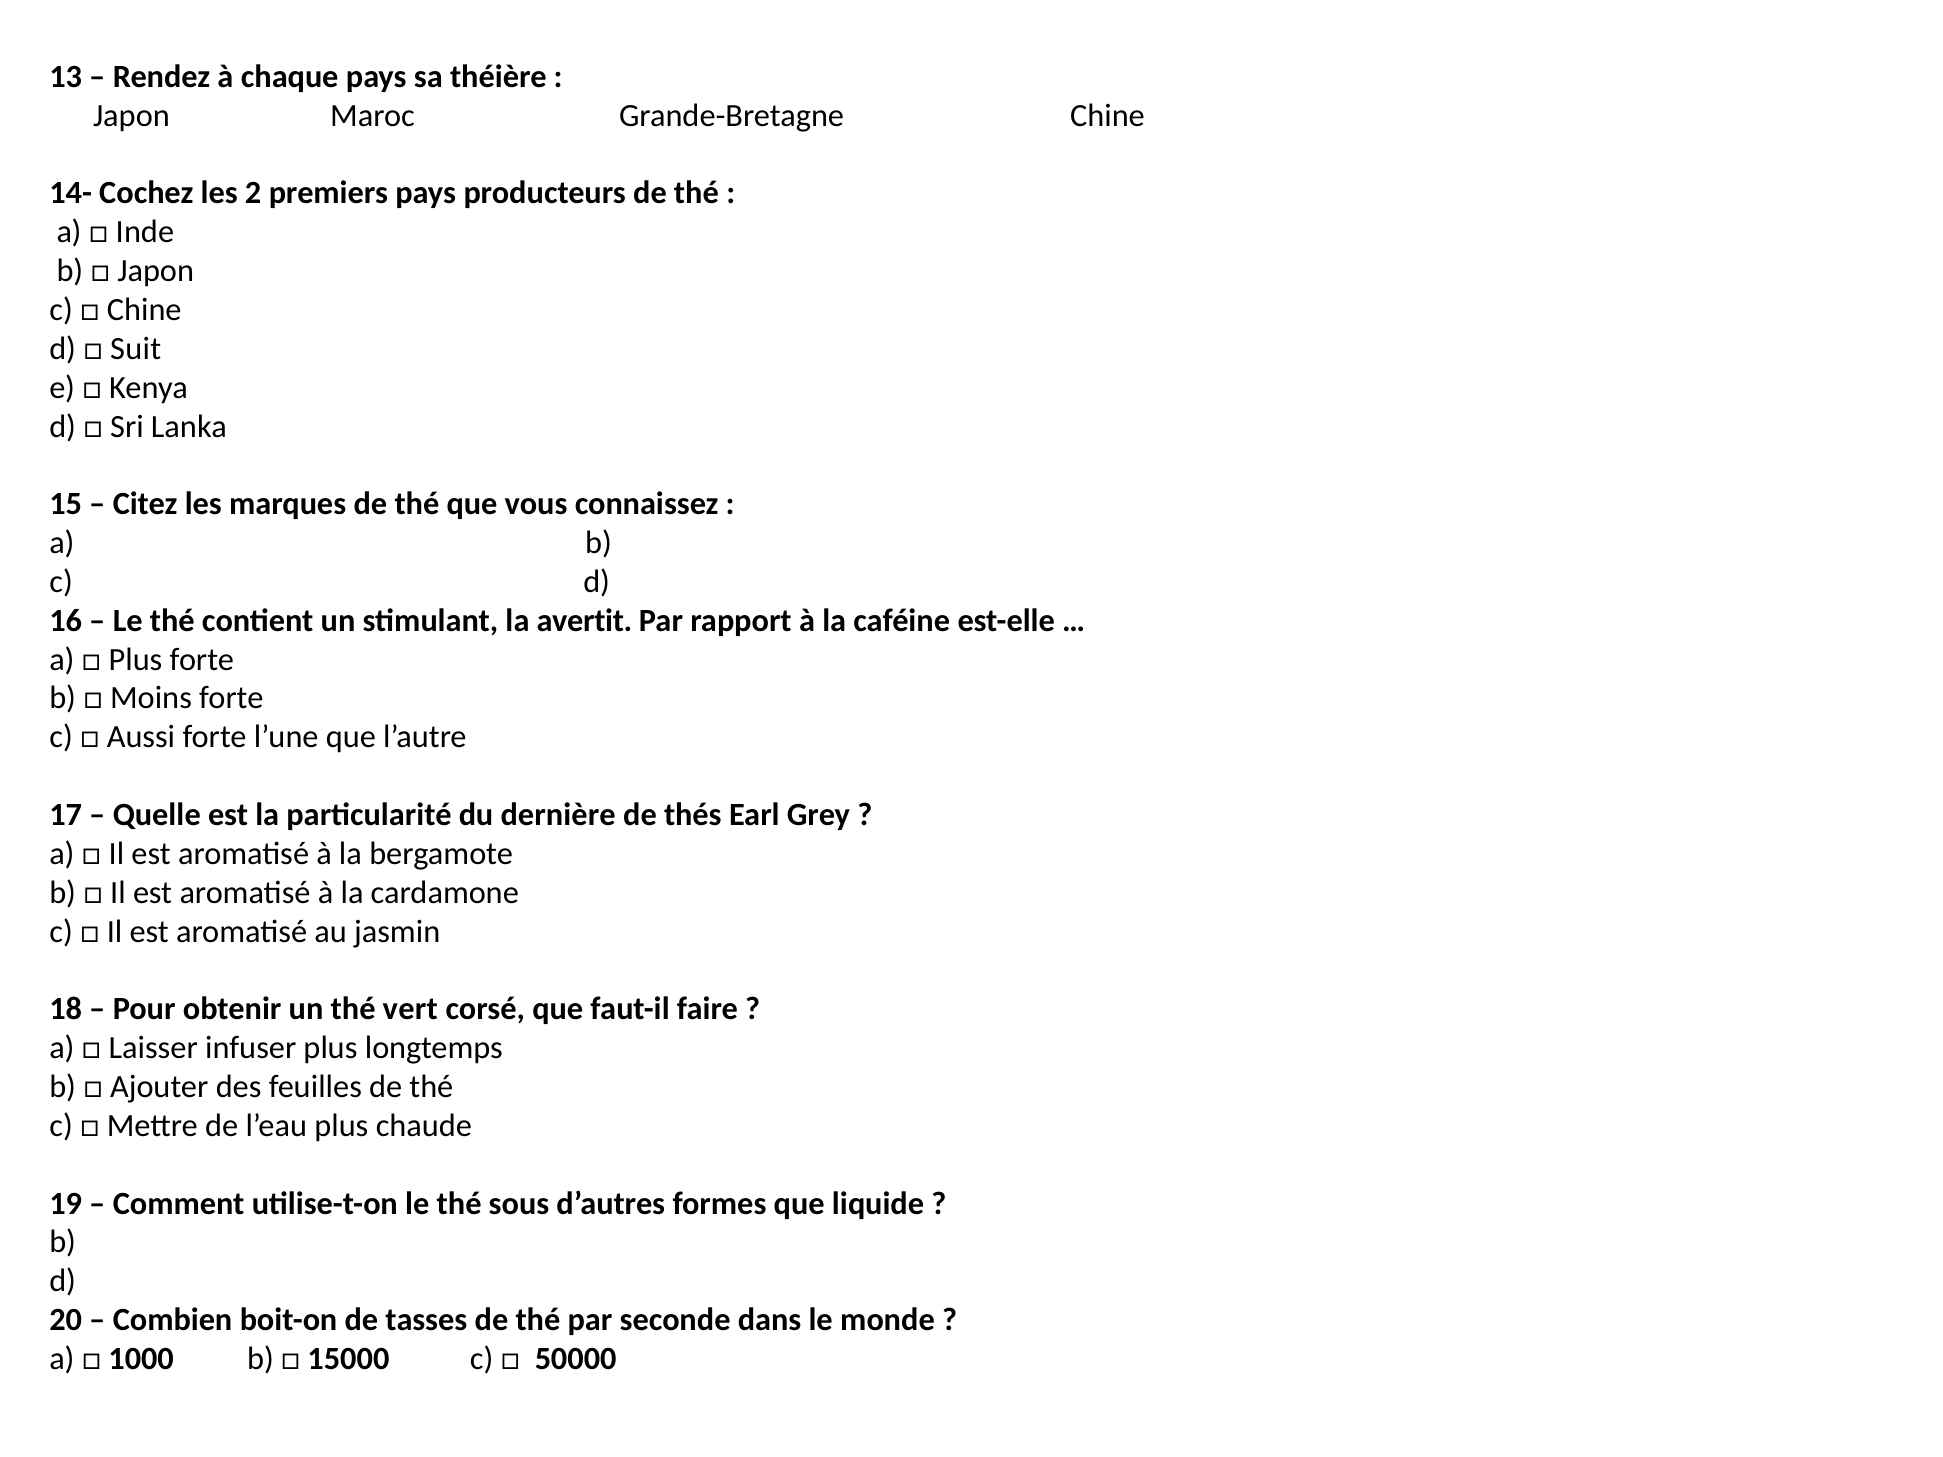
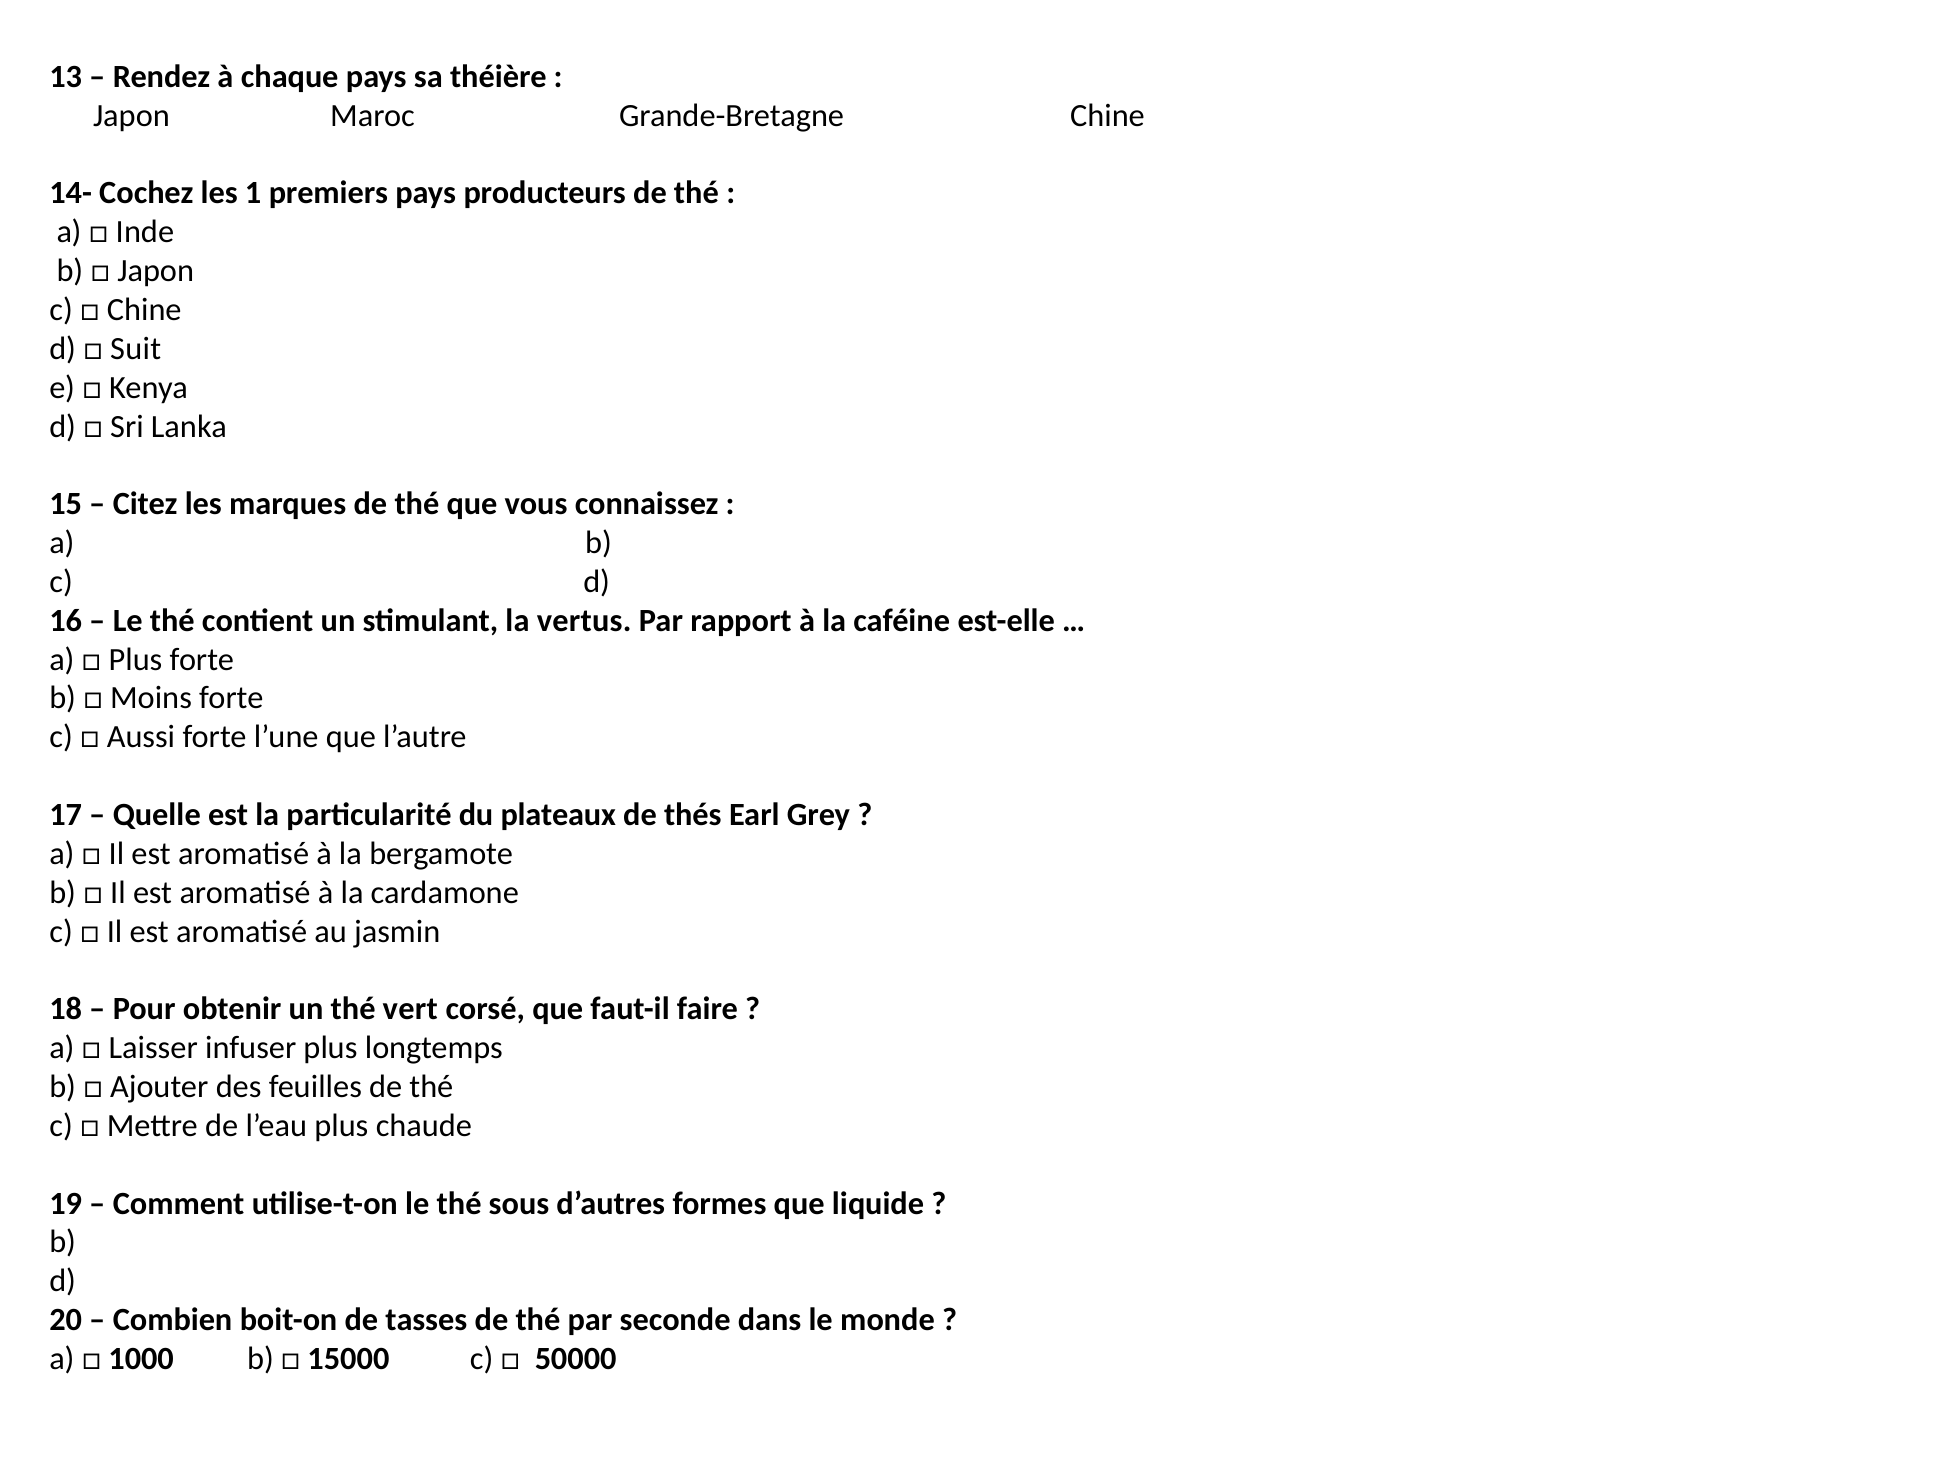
2: 2 -> 1 (253, 193)
avertit: avertit -> vertus (584, 621)
dernière: dernière -> plateaux (558, 815)
